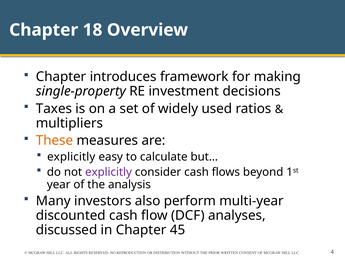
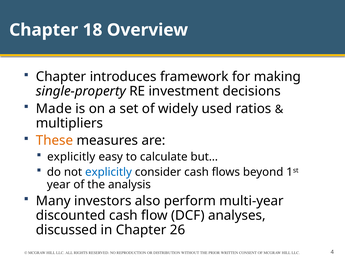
Taxes: Taxes -> Made (54, 109)
explicitly colour: purple -> blue (109, 172)
45: 45 -> 26 (178, 230)
